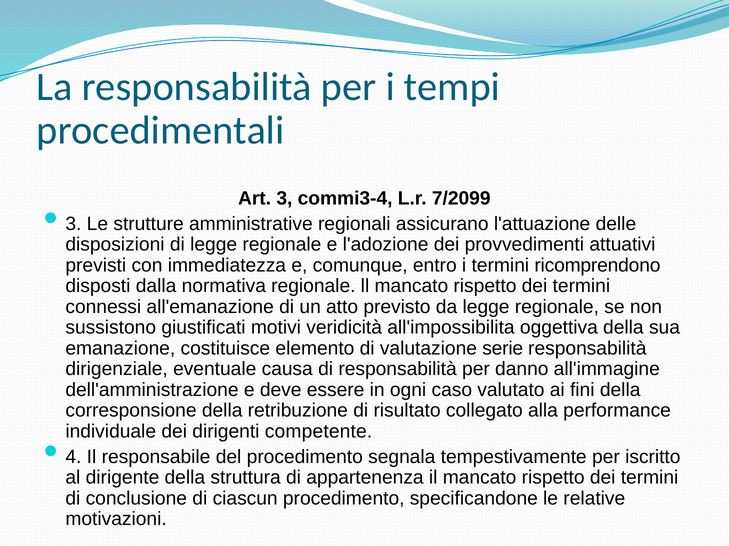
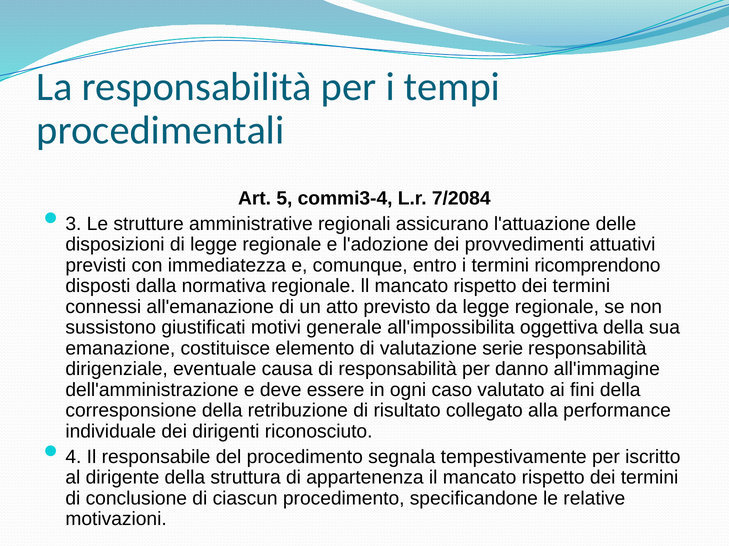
Art 3: 3 -> 5 (284, 199)
7/2099: 7/2099 -> 7/2084 (461, 199)
veridicità: veridicità -> generale (344, 328)
competente: competente -> riconosciuto (319, 432)
